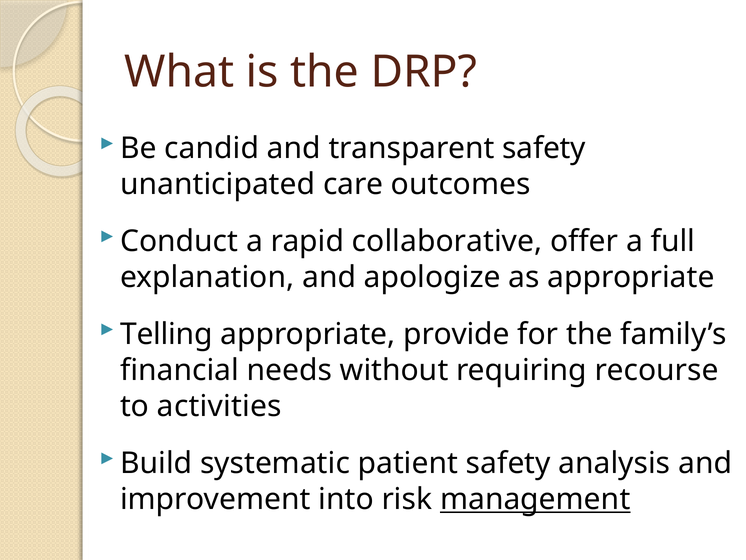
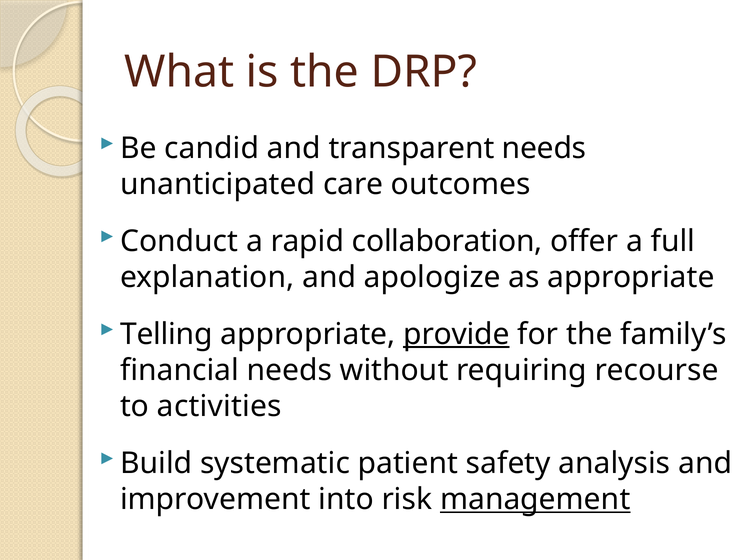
transparent safety: safety -> needs (544, 148)
collaborative: collaborative -> collaboration (447, 241)
provide underline: none -> present (456, 334)
